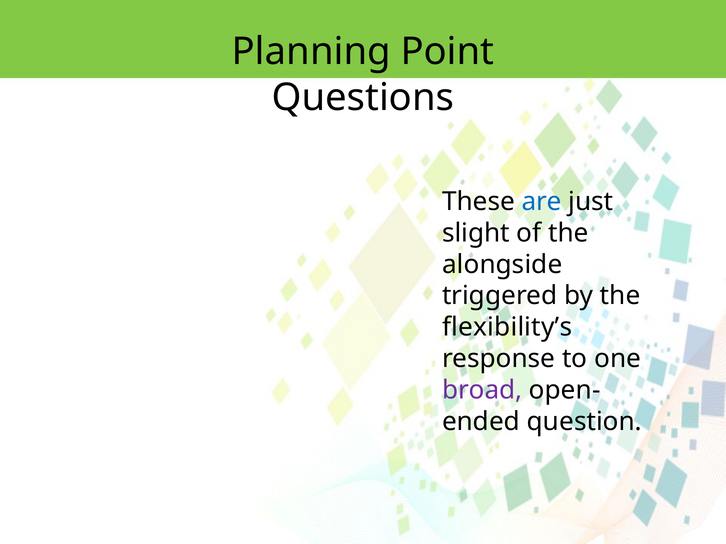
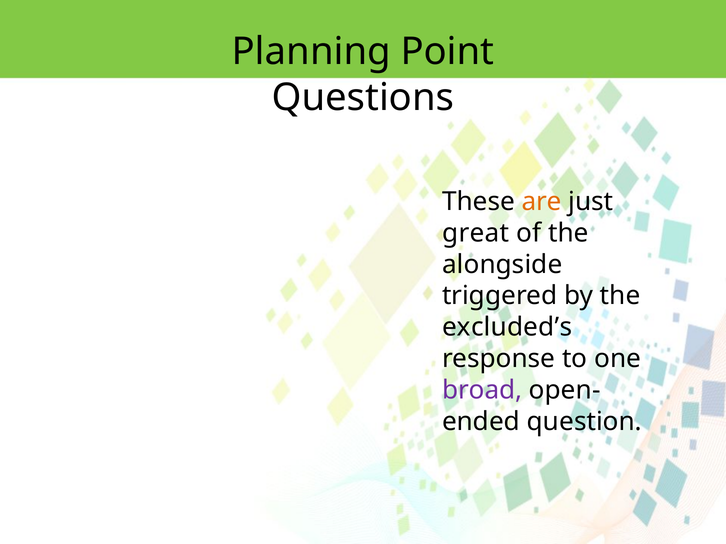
are colour: blue -> orange (542, 202)
slight: slight -> great (476, 233)
flexibility’s: flexibility’s -> excluded’s (507, 328)
